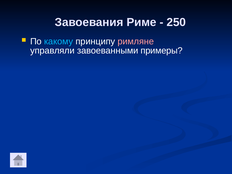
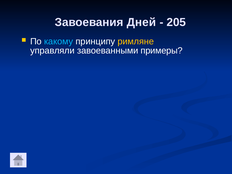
Риме: Риме -> Дней (141, 22)
250: 250 -> 205 (176, 22)
римляне colour: pink -> yellow (136, 41)
